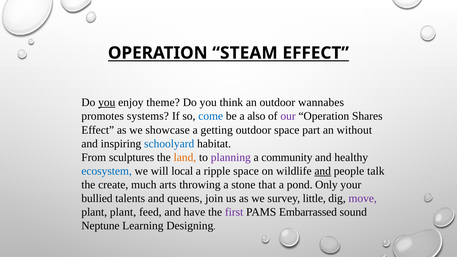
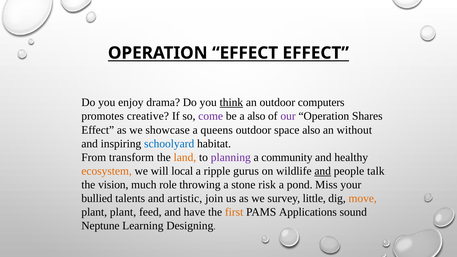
OPERATION STEAM: STEAM -> EFFECT (245, 53)
you underline: present -> none (107, 103)
theme: theme -> drama (163, 103)
think underline: none -> present (231, 103)
wannabes: wannabes -> computers (321, 103)
systems: systems -> creative (148, 116)
come colour: blue -> purple (211, 116)
getting: getting -> queens (217, 130)
space part: part -> also (311, 130)
sculptures: sculptures -> transform (131, 157)
ecosystem colour: blue -> orange (107, 171)
ripple space: space -> gurus (246, 171)
create: create -> vision (113, 185)
arts: arts -> role (168, 185)
that: that -> risk (267, 185)
Only: Only -> Miss (326, 185)
queens: queens -> artistic (185, 199)
move colour: purple -> orange (363, 199)
first colour: purple -> orange (234, 212)
Embarrassed: Embarrassed -> Applications (308, 212)
